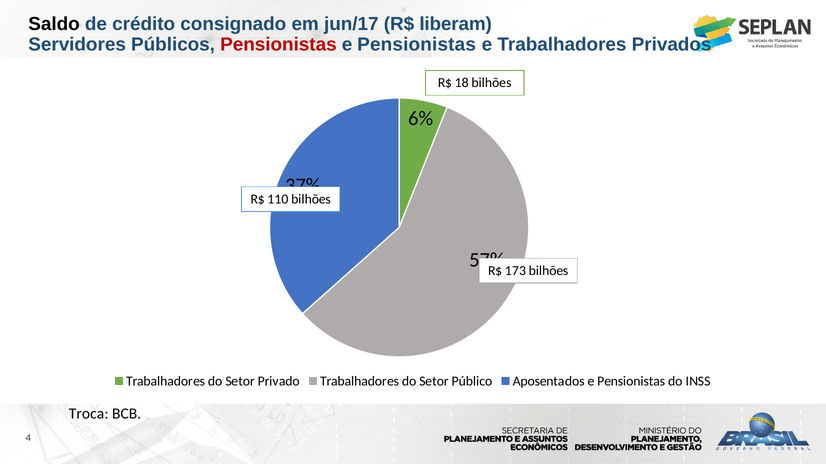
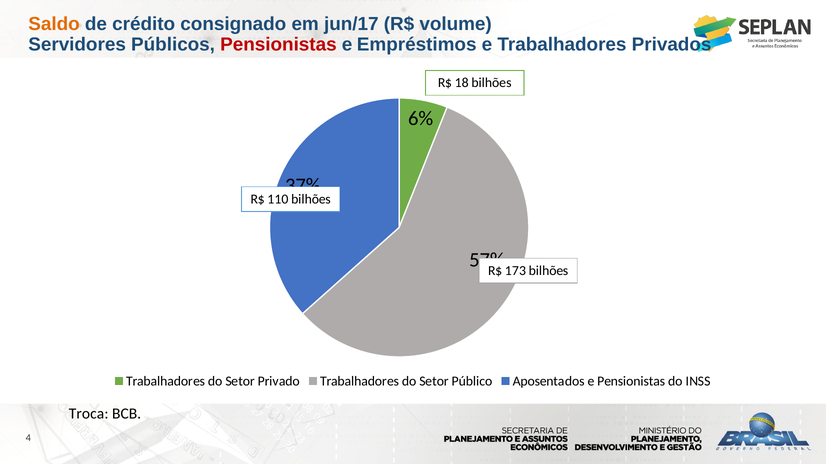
Saldo colour: black -> orange (54, 24)
liberam: liberam -> volume (456, 24)
Pensionistas: Pensionistas -> Empréstimos (417, 44)
